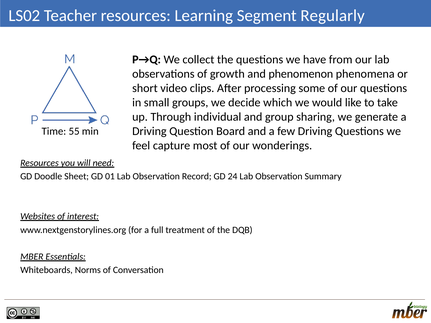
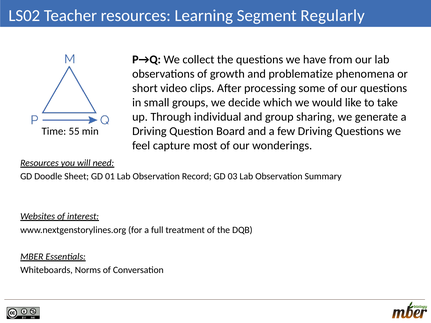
phenomenon: phenomenon -> problematize (301, 74)
24: 24 -> 03 (233, 176)
